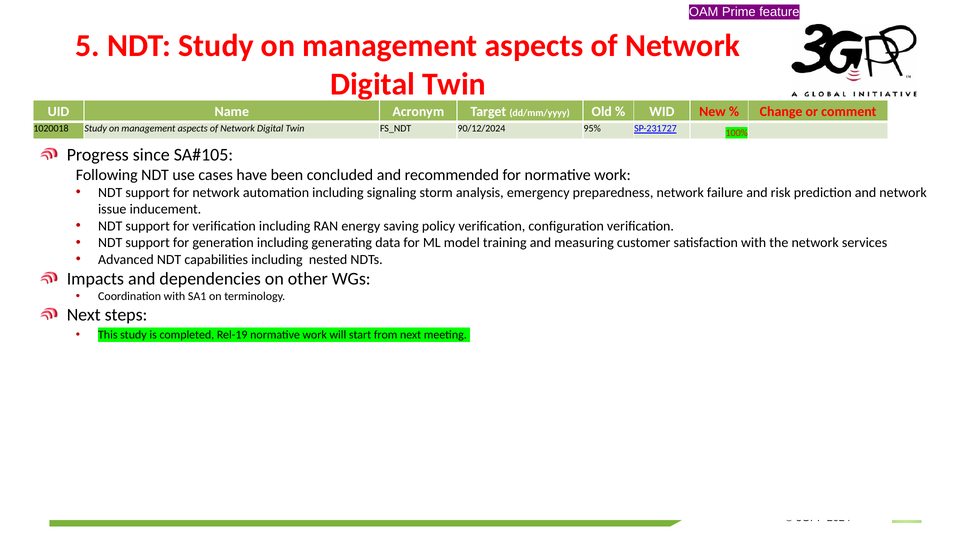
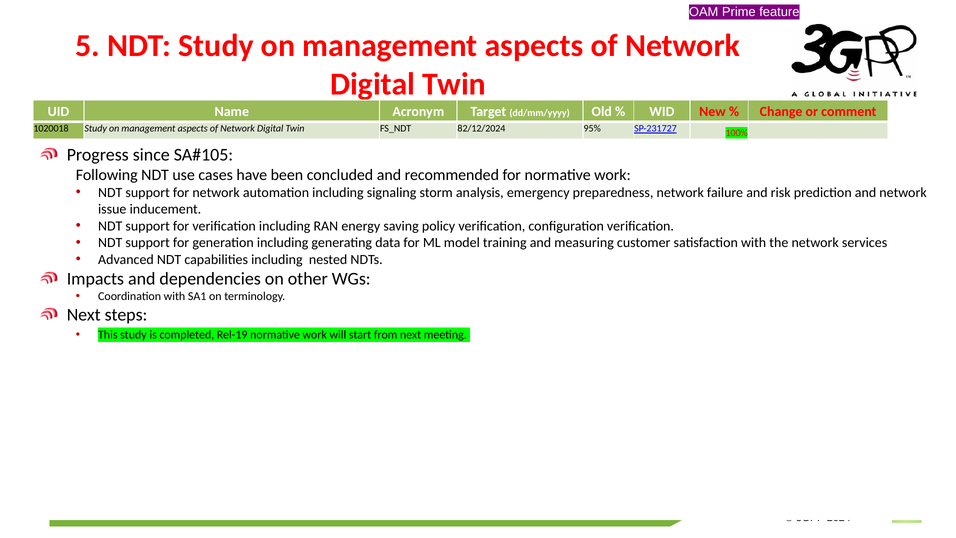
90/12/2024: 90/12/2024 -> 82/12/2024 (481, 128)
